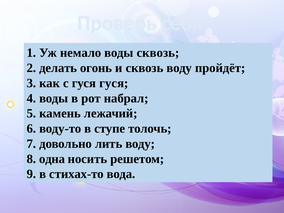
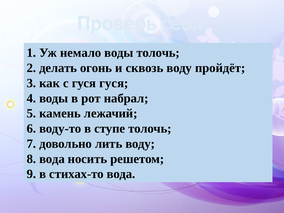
воды сквозь: сквозь -> толочь (158, 53)
8 одна: одна -> вода (52, 159)
